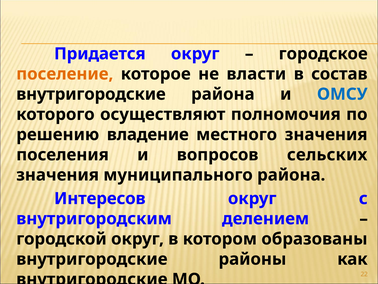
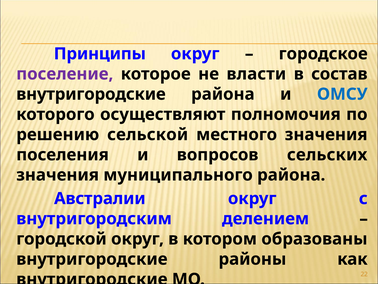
Придается: Придается -> Принципы (100, 54)
поселение colour: orange -> purple (65, 74)
владение: владение -> сельской (148, 134)
Интересов: Интересов -> Австралии (100, 198)
